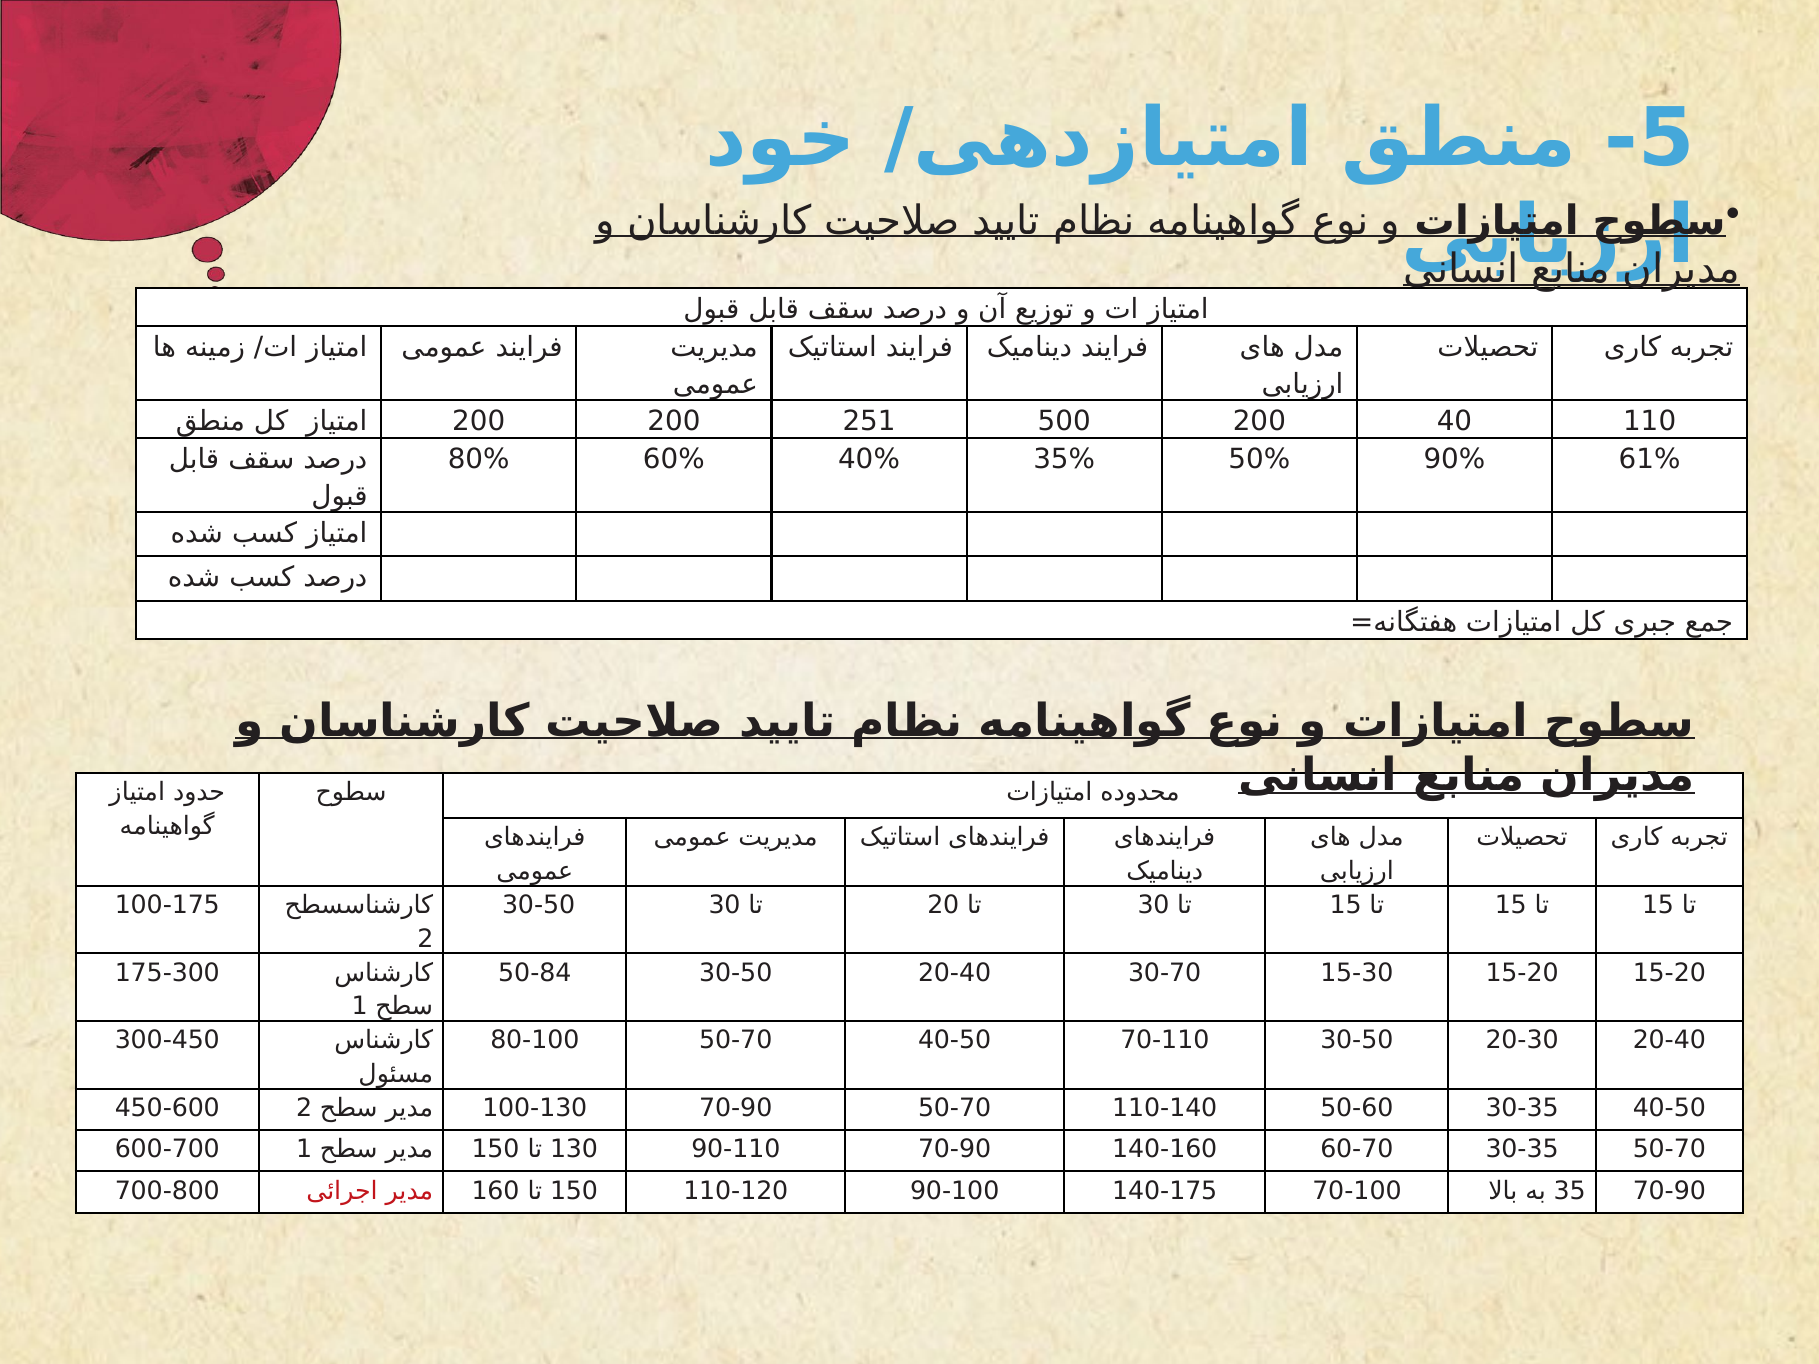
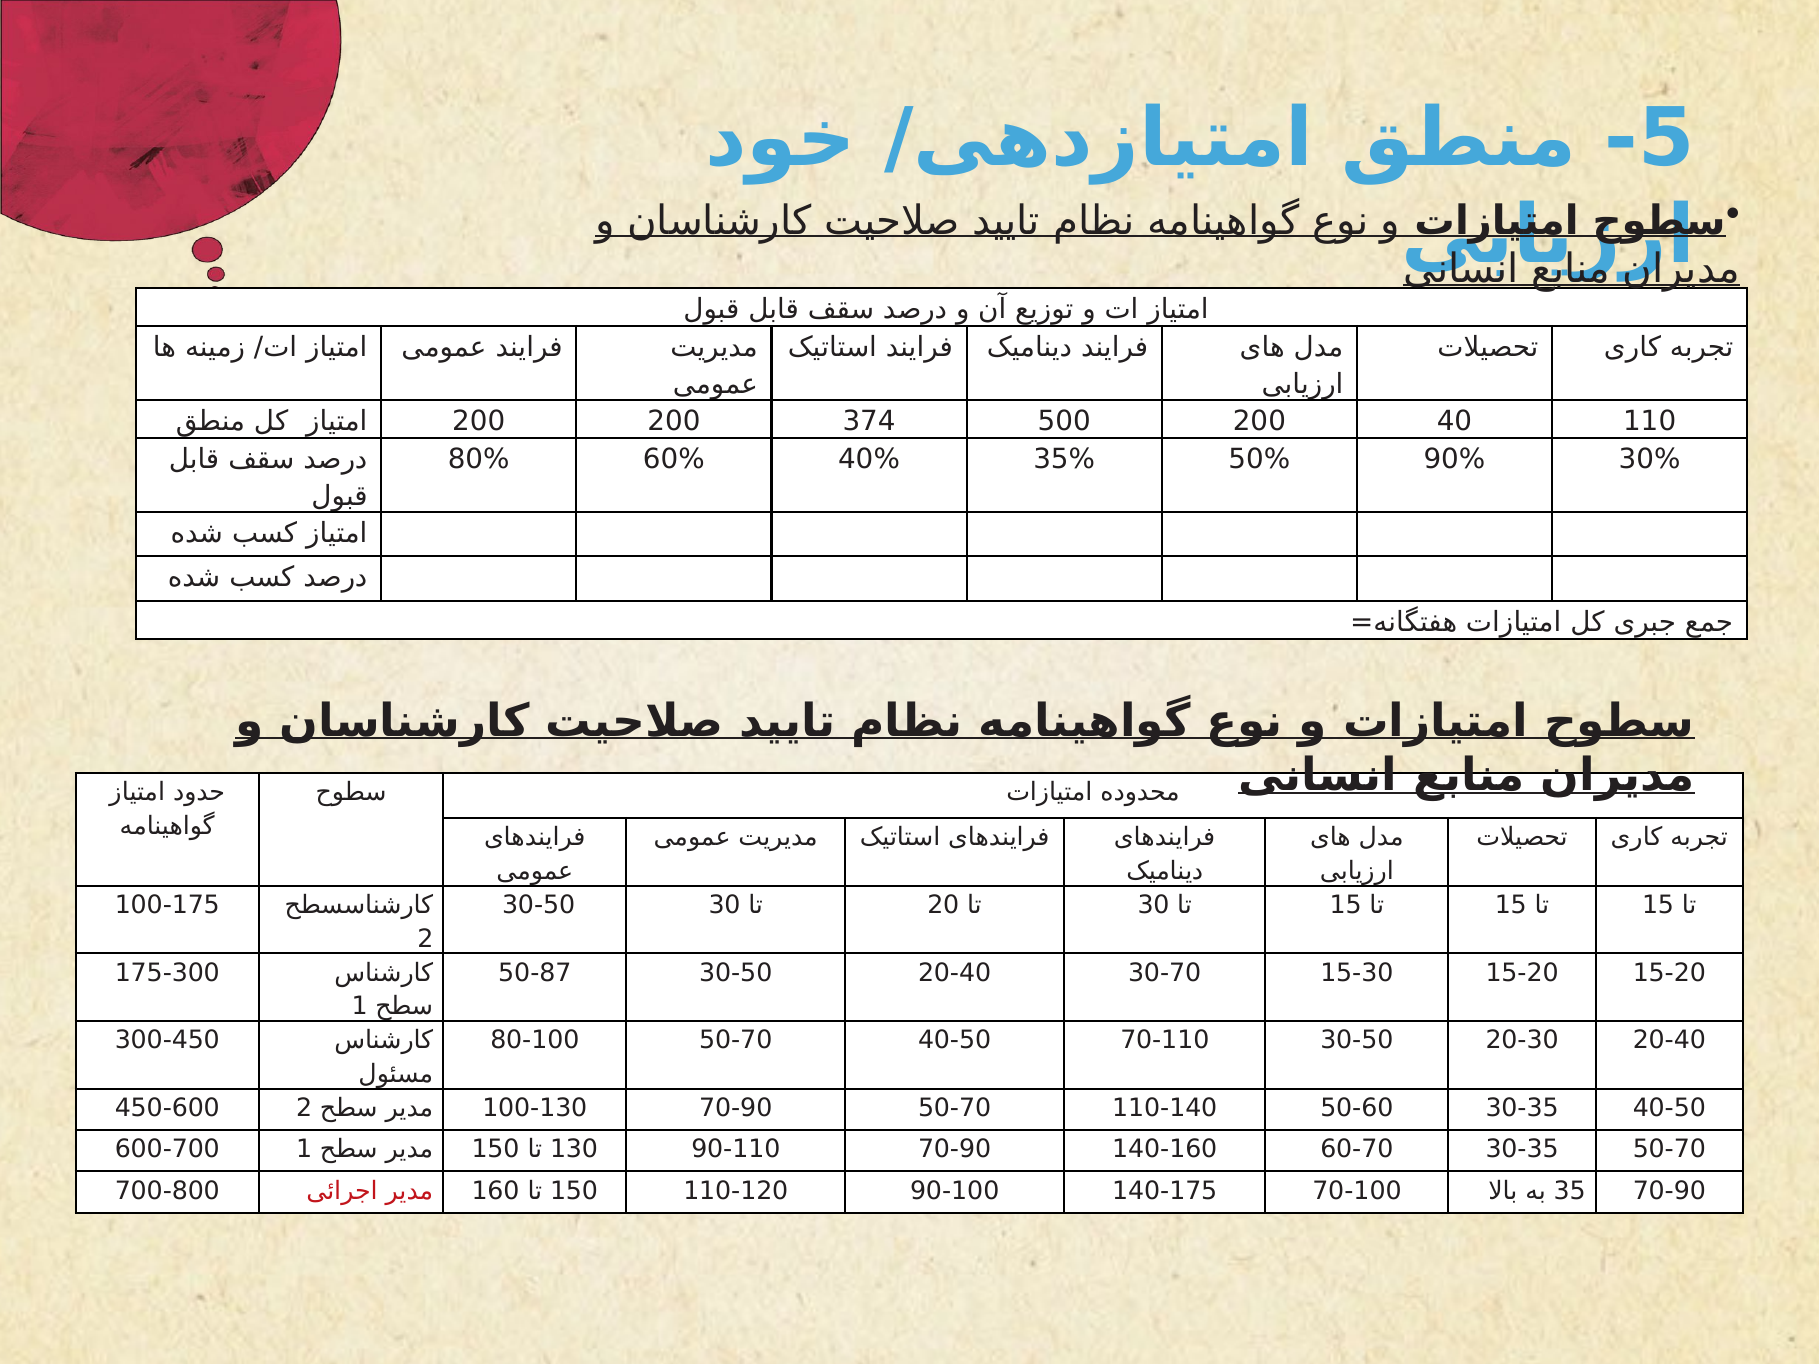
251: 251 -> 374 (869, 422)
61%: 61% -> 30% (1650, 459)
50-84: 50-84 -> 50-87 (535, 973)
